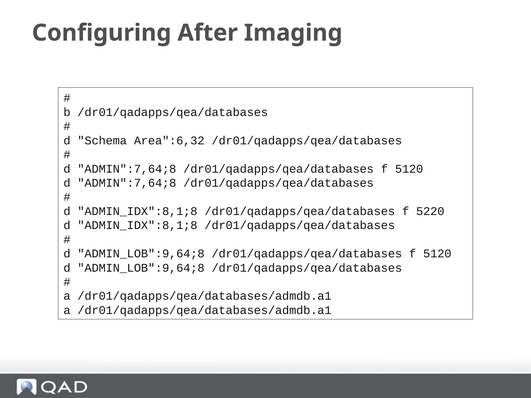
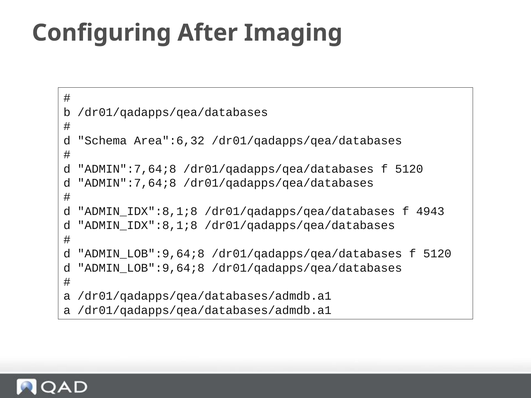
5220: 5220 -> 4943 (430, 211)
